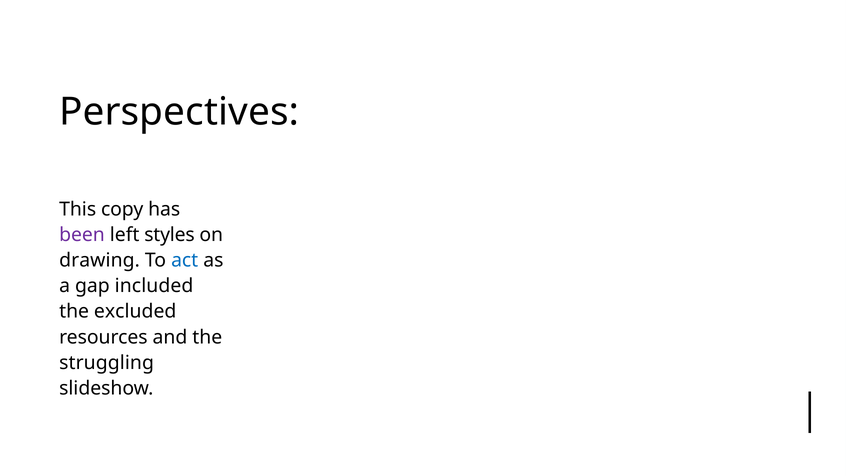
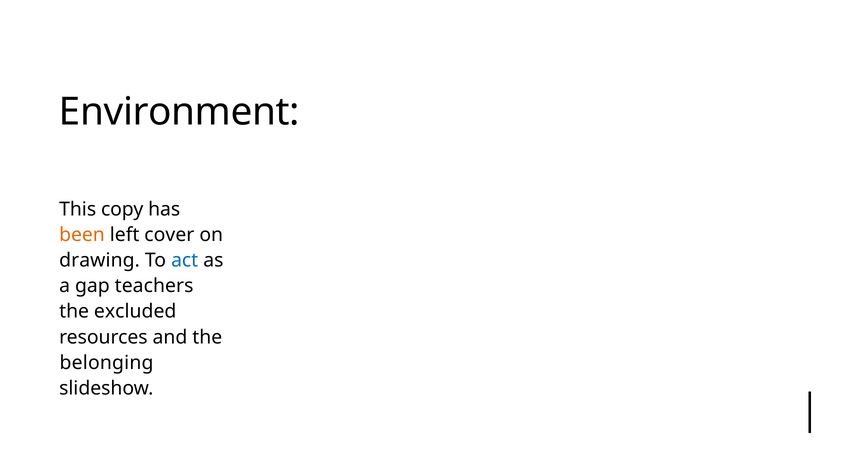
Perspectives: Perspectives -> Environment (179, 112)
been colour: purple -> orange (82, 235)
styles: styles -> cover (169, 235)
included: included -> teachers (154, 286)
struggling: struggling -> belonging (107, 363)
